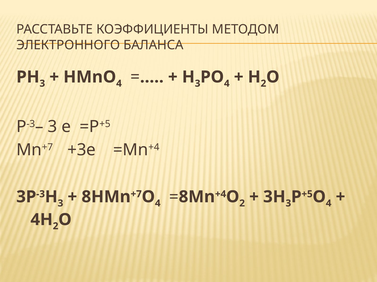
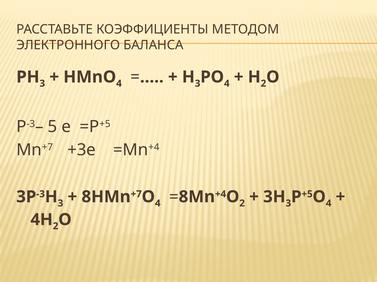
P-3– 3: 3 -> 5 (53, 127)
